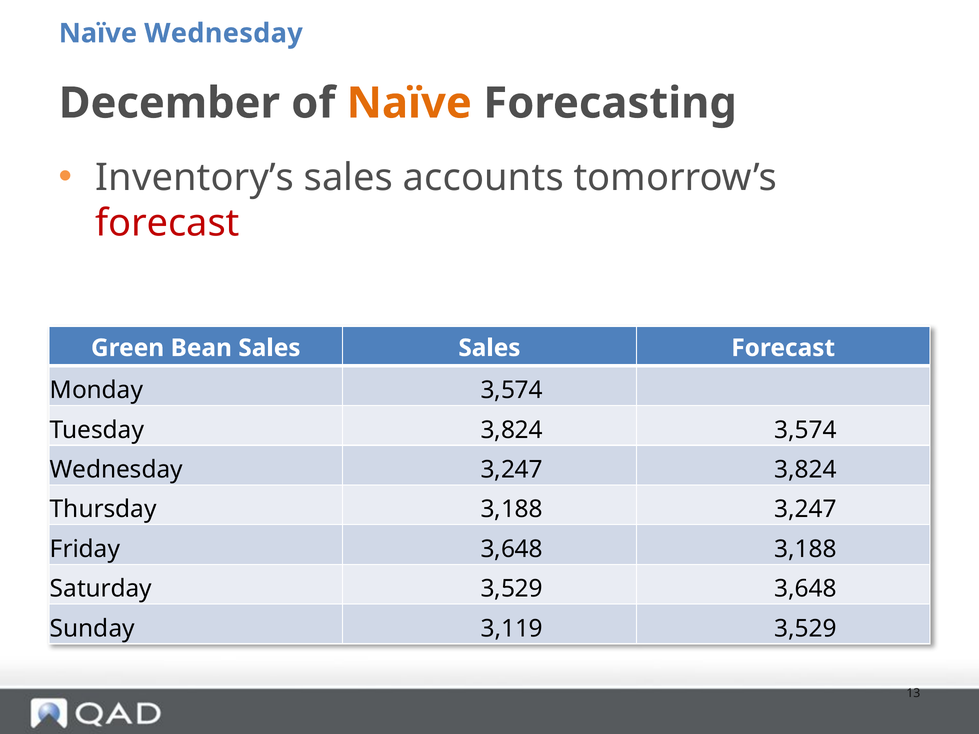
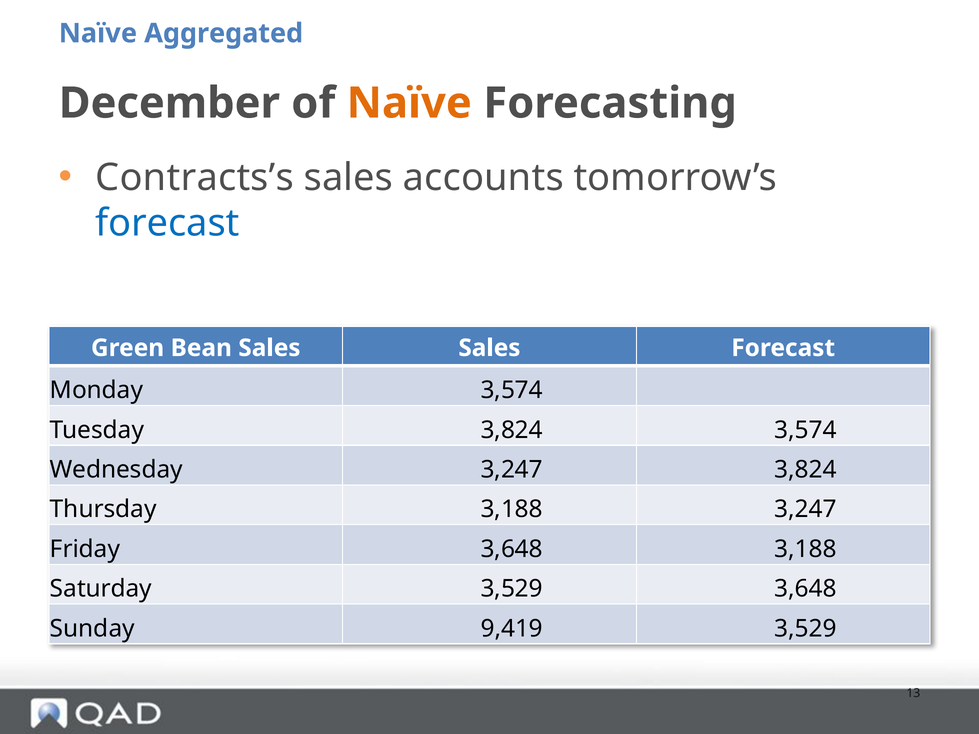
Naïve Wednesday: Wednesday -> Aggregated (224, 33)
Inventory’s: Inventory’s -> Contracts’s (195, 178)
forecast colour: red -> blue (167, 223)
3,119: 3,119 -> 9,419 (512, 629)
